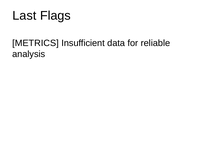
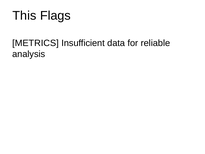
Last: Last -> This (24, 16)
